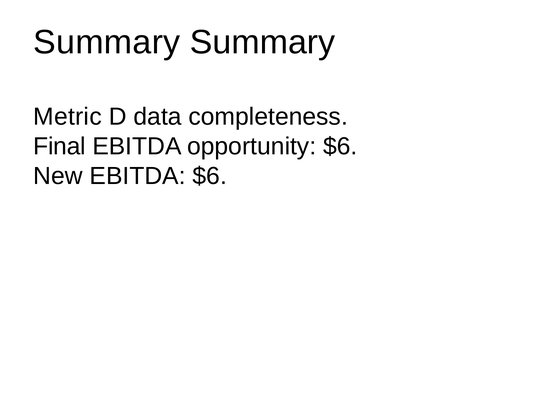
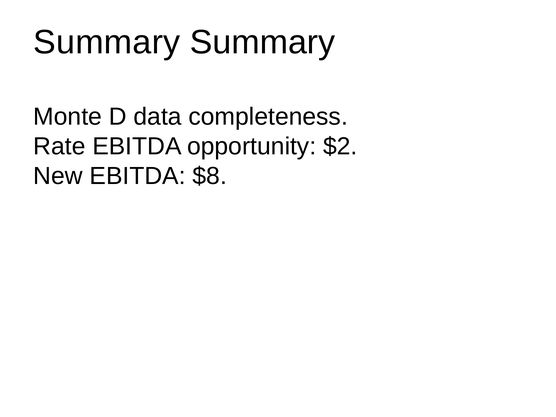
Metric: Metric -> Monte (68, 117)
Final: Final -> Rate (59, 146)
opportunity $6: $6 -> $2 (340, 146)
EBITDA $6: $6 -> $8 (210, 176)
